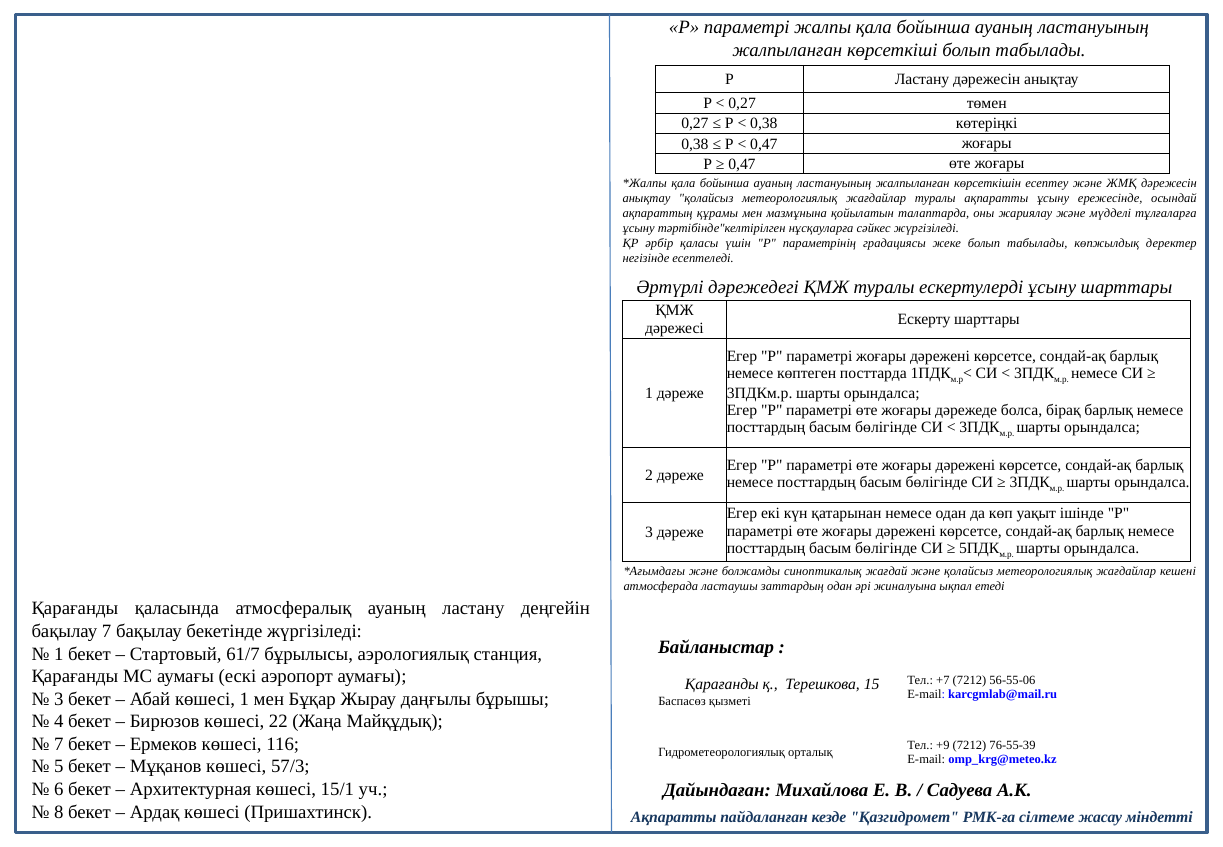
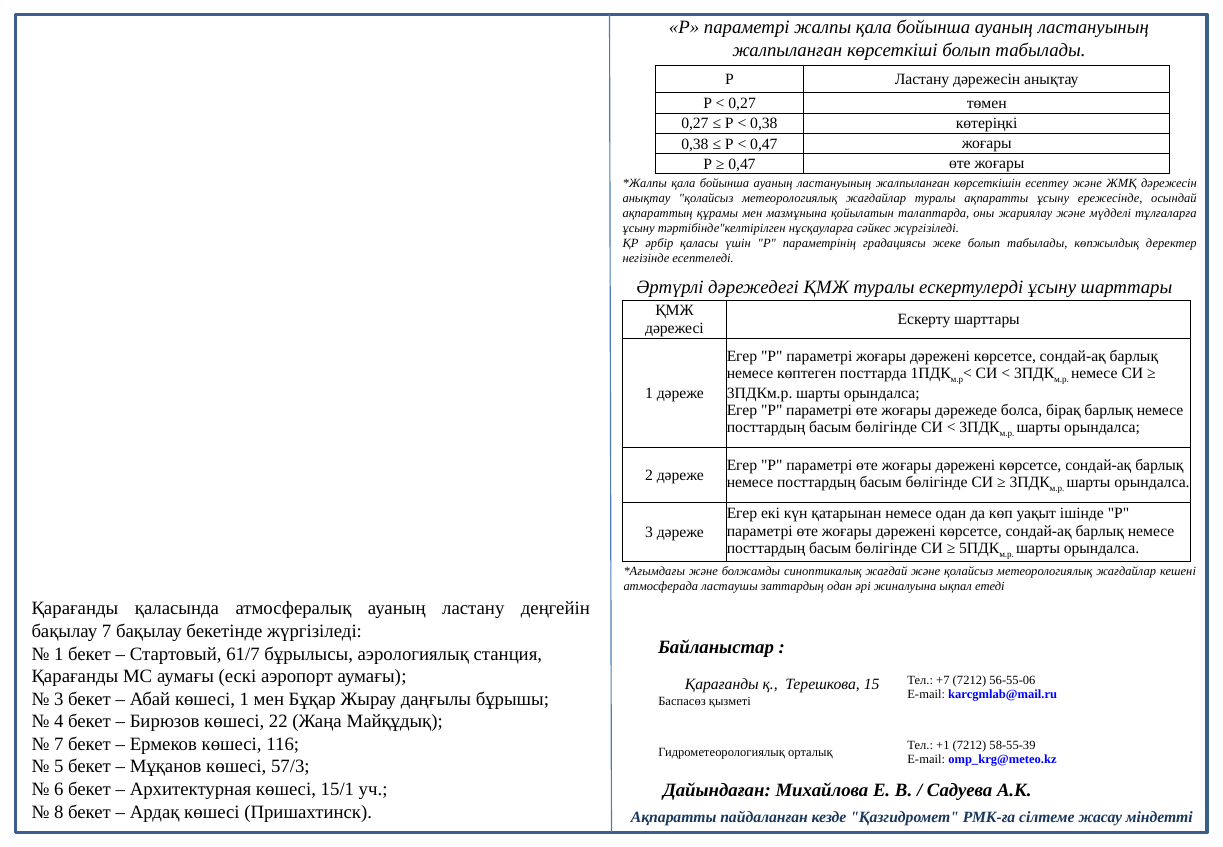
+9: +9 -> +1 (943, 745)
76-55-39: 76-55-39 -> 58-55-39 (1013, 745)
